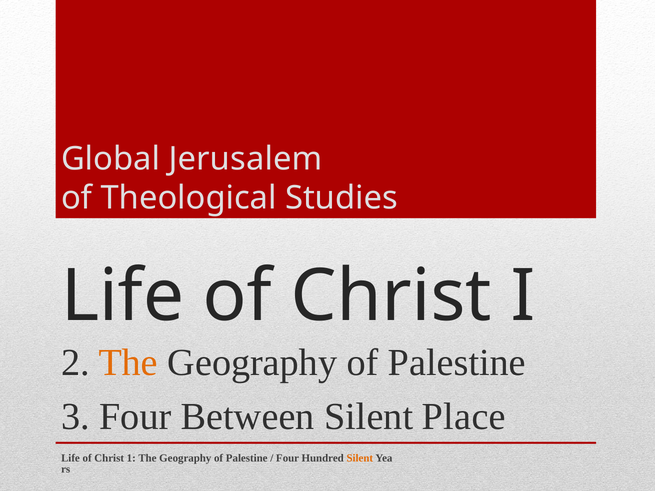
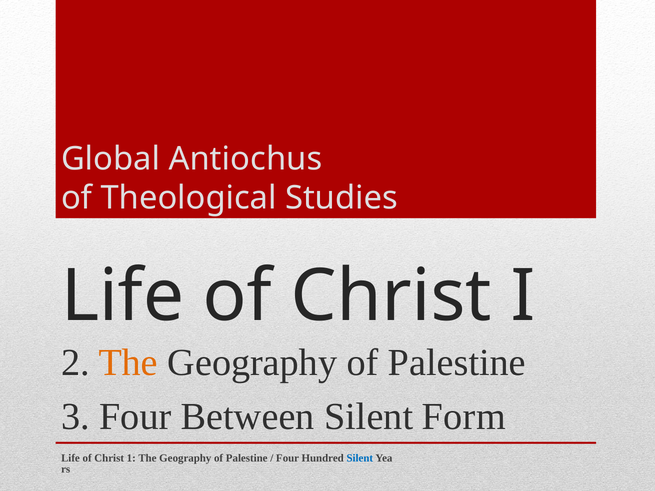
Jerusalem: Jerusalem -> Antiochus (246, 159)
Place: Place -> Form (464, 417)
Silent colour: orange -> blue (360, 459)
